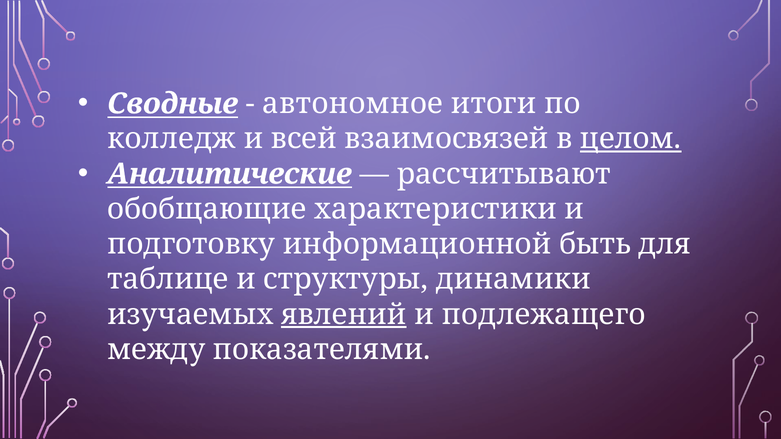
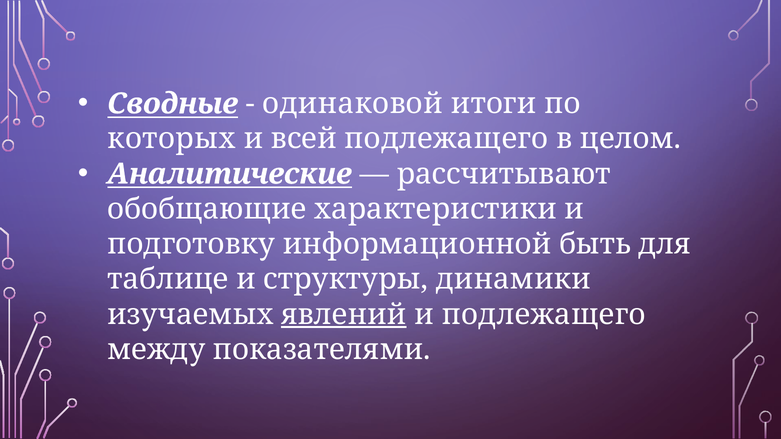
автономное: автономное -> одинаковой (353, 104)
колледж: колледж -> которых (171, 139)
всей взаимосвязей: взаимосвязей -> подлежащего (446, 139)
целом underline: present -> none (631, 139)
